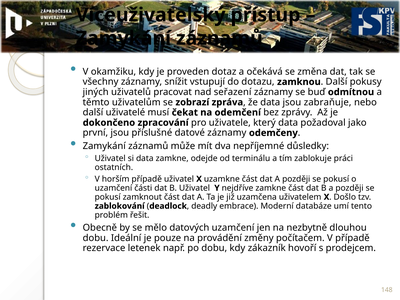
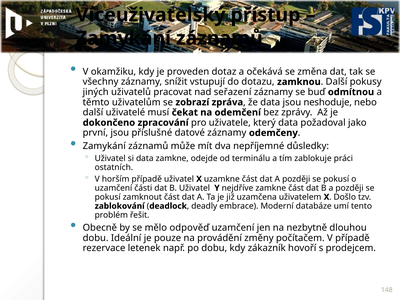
zabraňuje: zabraňuje -> neshoduje (328, 102)
datových: datových -> odpověď (189, 228)
